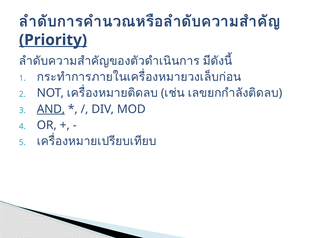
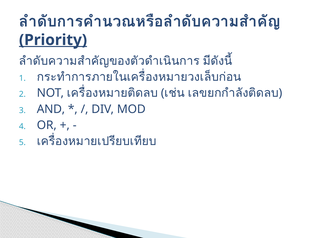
AND underline: present -> none (51, 109)
